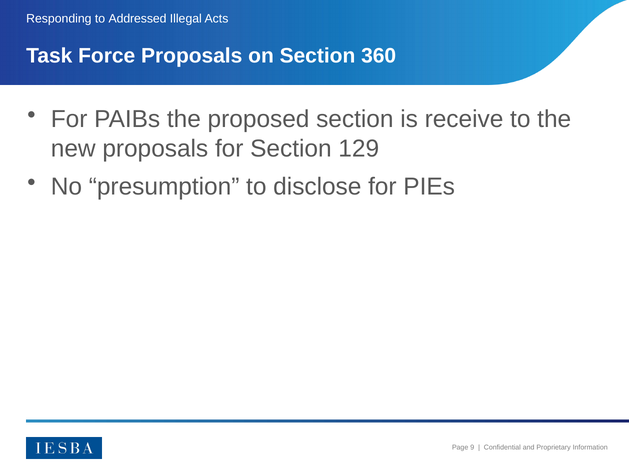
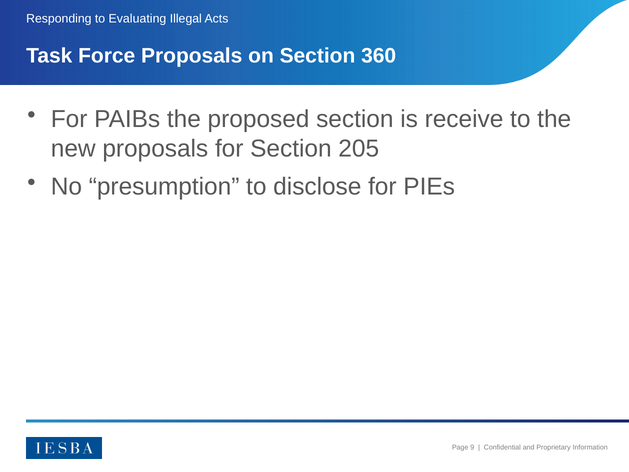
Addressed: Addressed -> Evaluating (137, 19)
129: 129 -> 205 (359, 149)
